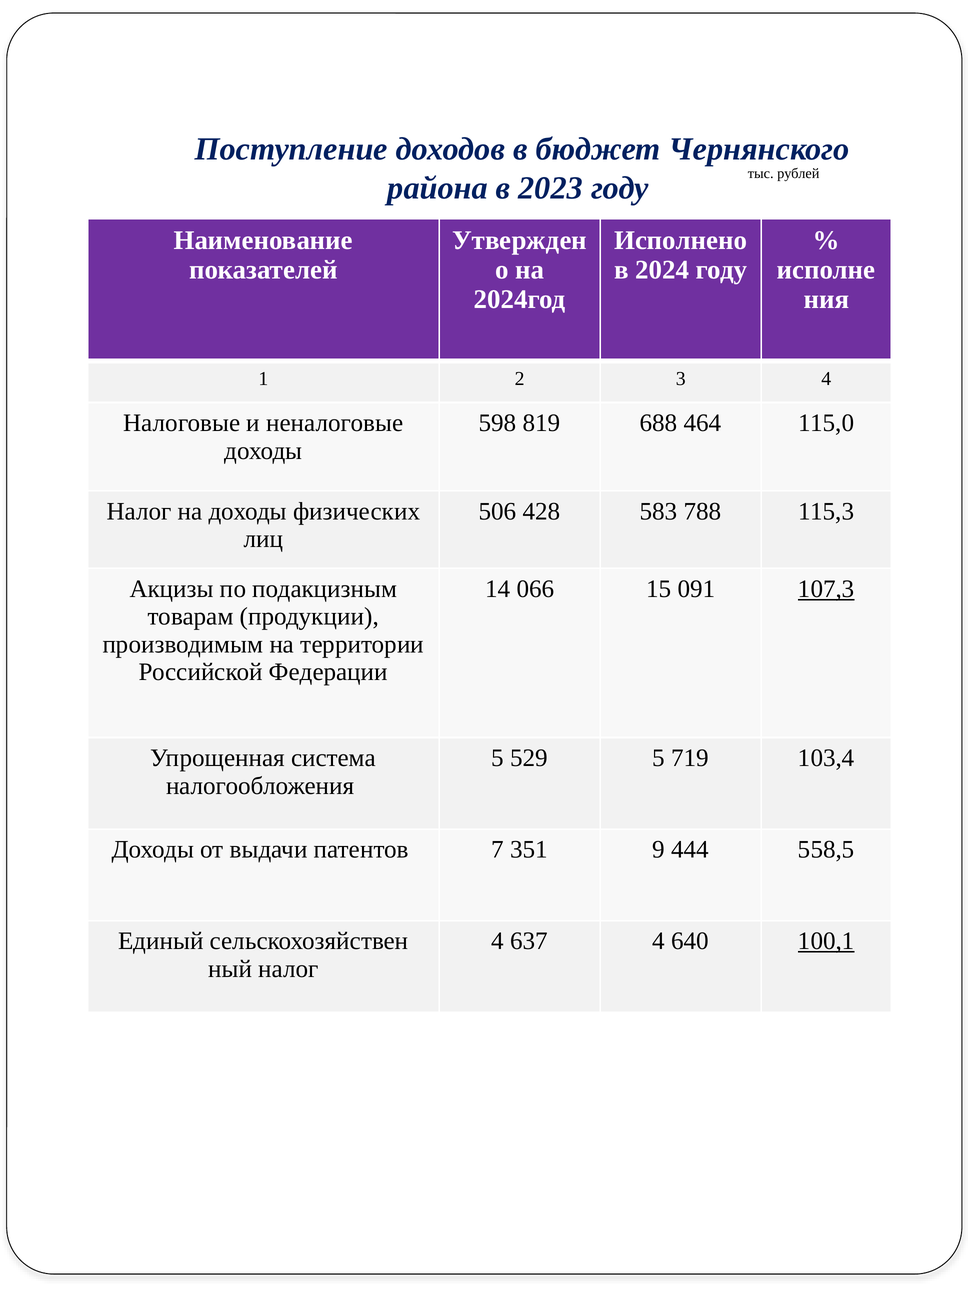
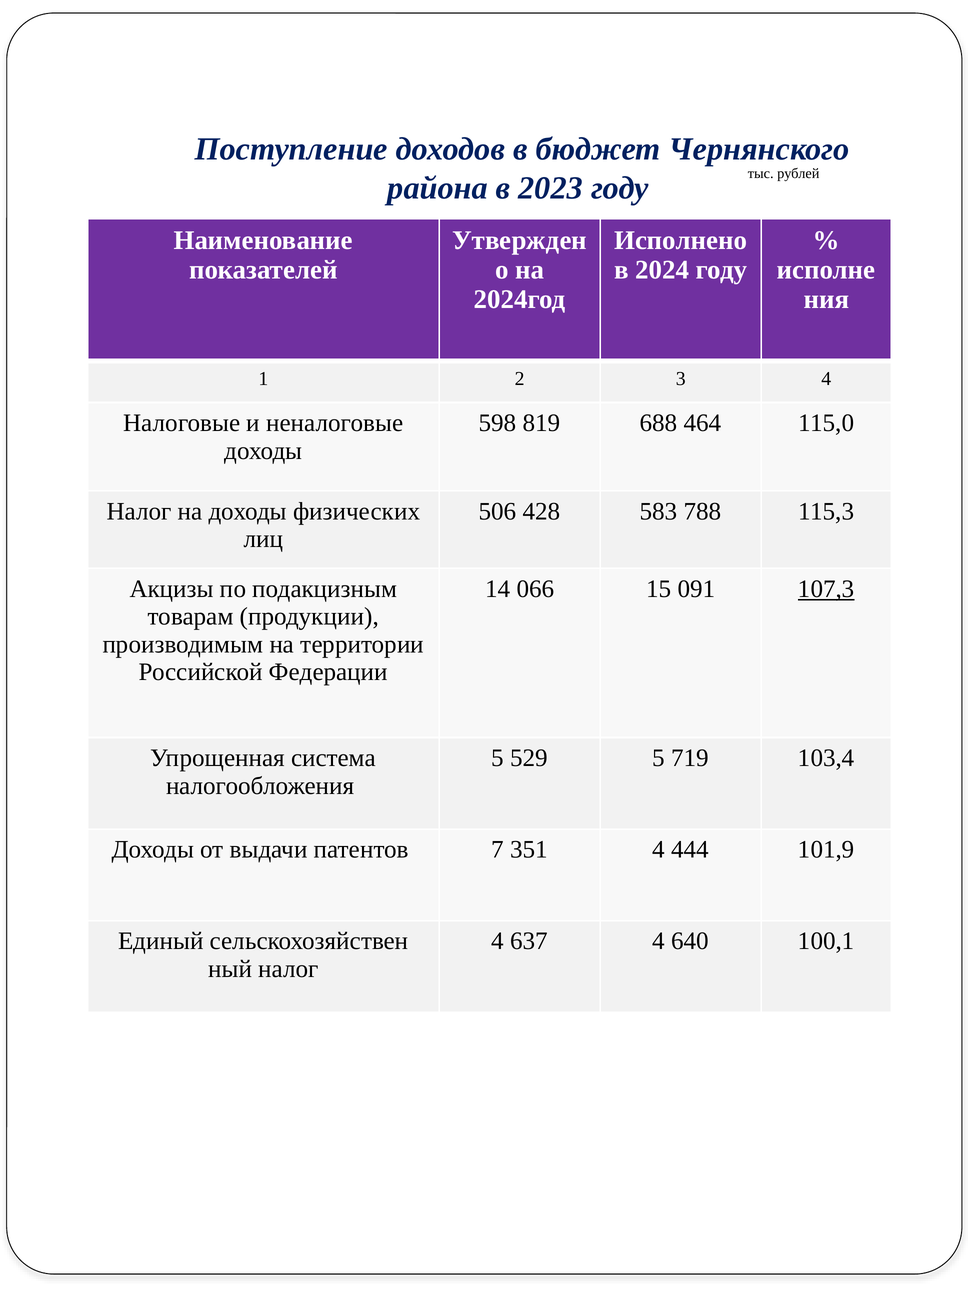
351 9: 9 -> 4 (659, 850)
558,5: 558,5 -> 101,9 (826, 850)
100,1 underline: present -> none (826, 941)
